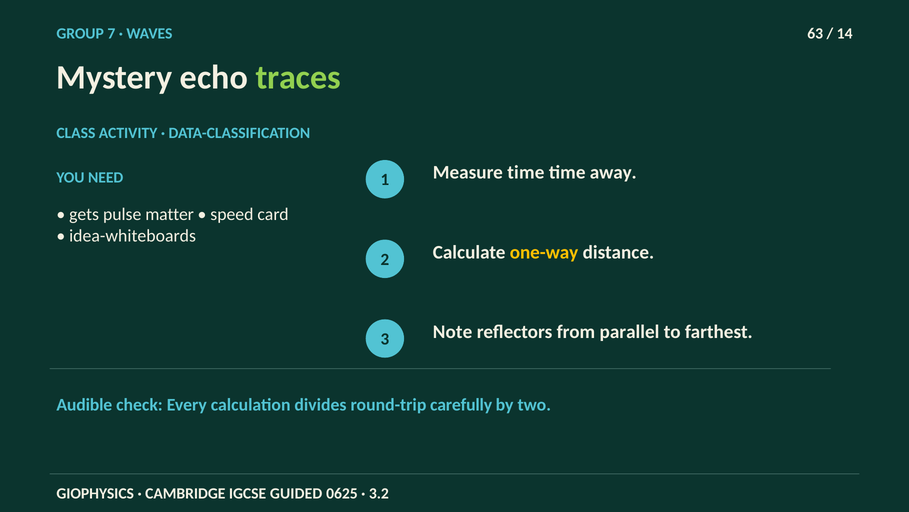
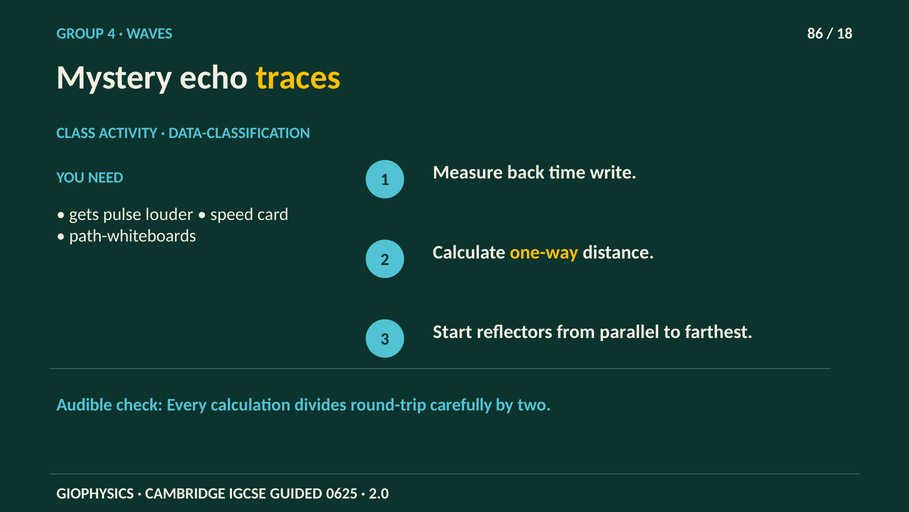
7: 7 -> 4 (111, 34)
63: 63 -> 86 (815, 34)
14: 14 -> 18 (845, 34)
traces colour: light green -> yellow (298, 77)
Measure time: time -> back (526, 172)
away: away -> write (613, 172)
matter: matter -> louder (169, 214)
idea-whiteboards: idea-whiteboards -> path-whiteboards (133, 235)
Note: Note -> Start (453, 332)
3.2: 3.2 -> 2.0 (379, 493)
